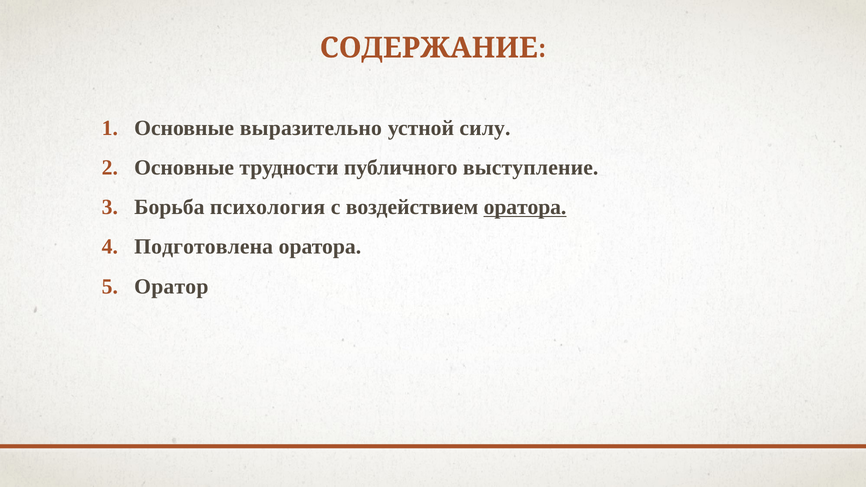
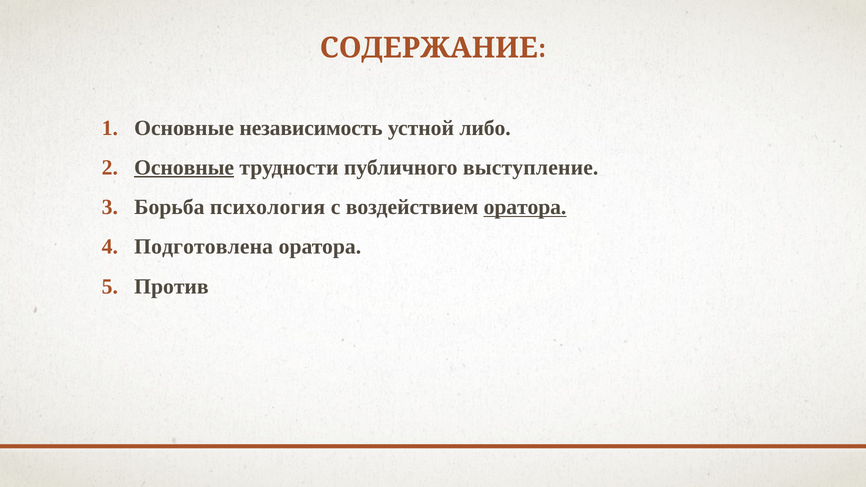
выразительно: выразительно -> независимость (311, 128)
силу: силу -> либо (485, 128)
Основные underline: none -> present (184, 168)
Оратор: Оратор -> Против (171, 286)
